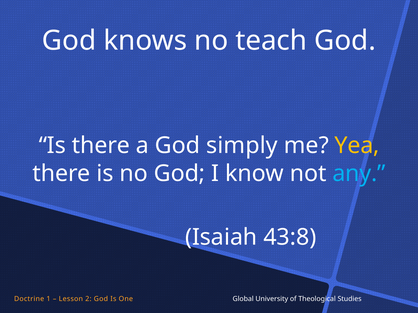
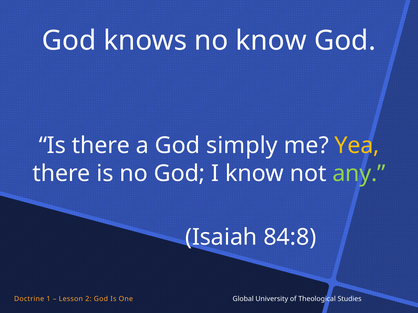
no teach: teach -> know (271, 41)
any colour: light blue -> light green (359, 174)
43:8: 43:8 -> 84:8 (290, 238)
